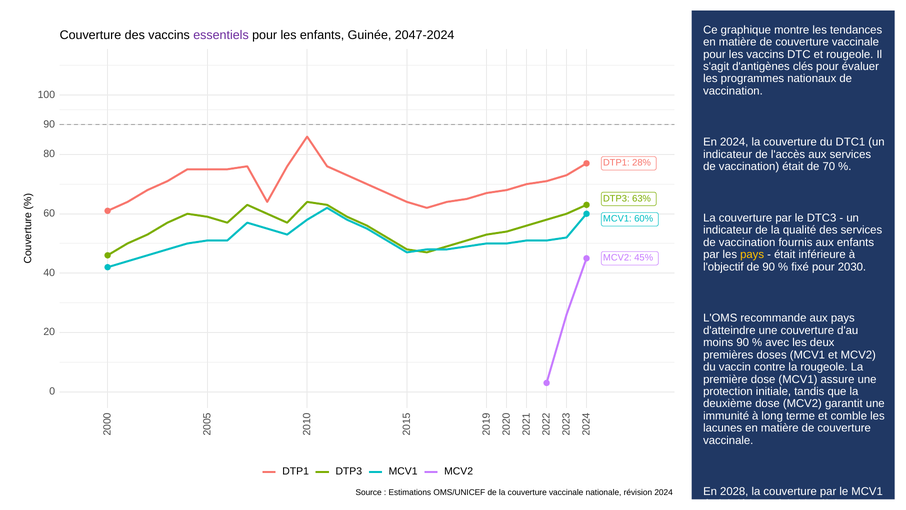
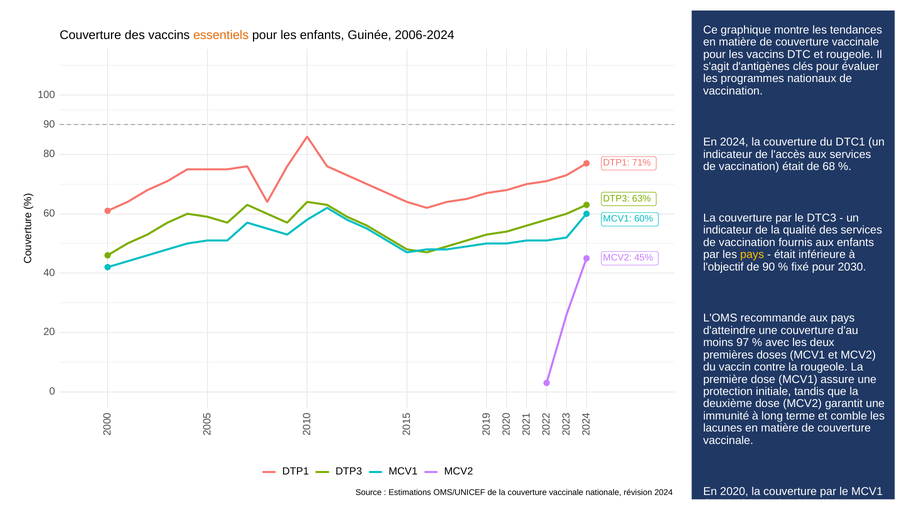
essentiels colour: purple -> orange (221, 35)
2047-2024: 2047-2024 -> 2006-2024 (425, 35)
28%: 28% -> 71% (642, 163)
70: 70 -> 68 (829, 167)
moins 90: 90 -> 97 (743, 342)
2028: 2028 -> 2020 (734, 491)
